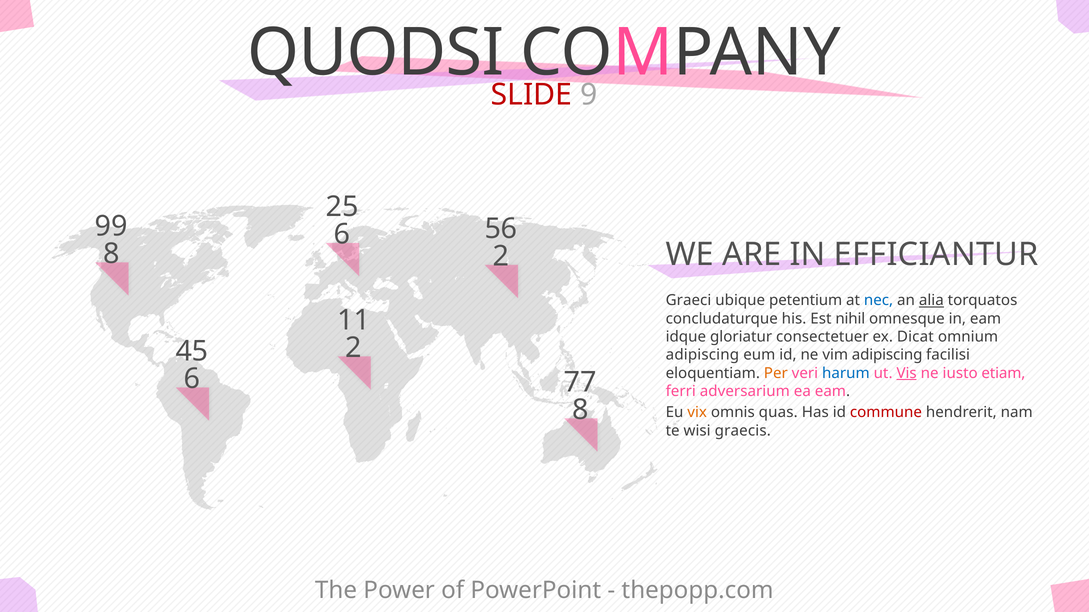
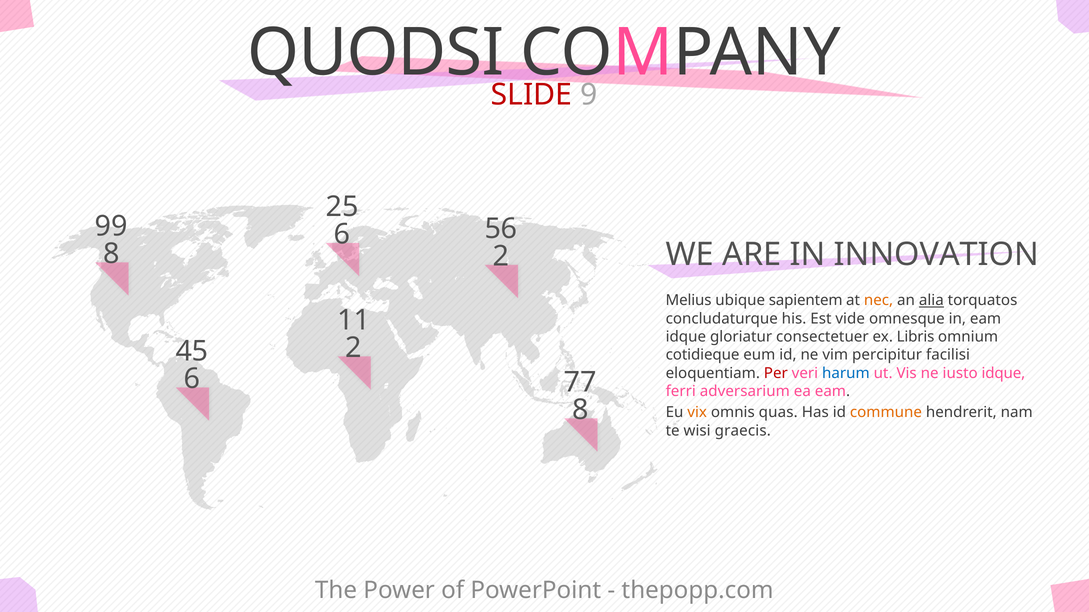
EFFICIANTUR: EFFICIANTUR -> INNOVATION (936, 255)
Graeci: Graeci -> Melius (689, 301)
petentium: petentium -> sapientem (806, 301)
nec colour: blue -> orange (879, 301)
nihil: nihil -> vide (850, 319)
Dicat: Dicat -> Libris (916, 337)
adipiscing: adipiscing -> cotidieque (703, 355)
vim adipiscing: adipiscing -> percipitur (887, 355)
Per colour: orange -> red (776, 374)
Vis underline: present -> none (907, 374)
iusto etiam: etiam -> idque (1003, 374)
commune colour: red -> orange (886, 413)
